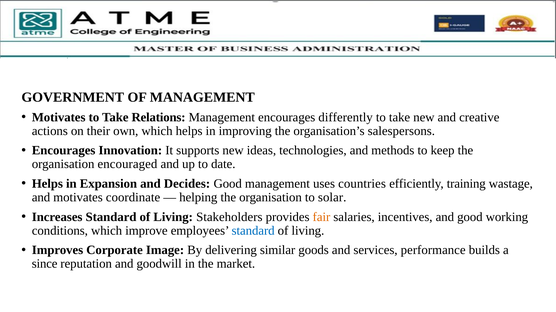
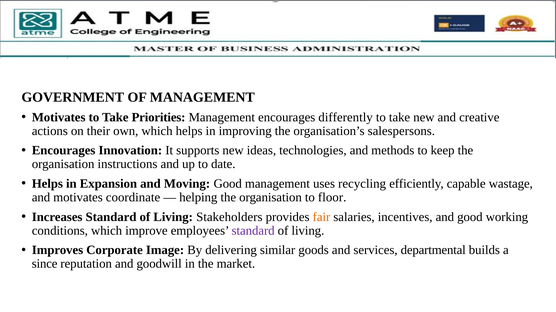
Relations: Relations -> Priorities (159, 117)
encouraged: encouraged -> instructions (127, 165)
Decides: Decides -> Moving (187, 184)
countries: countries -> recycling (362, 184)
training: training -> capable (466, 184)
solar: solar -> floor (332, 198)
standard colour: blue -> purple (253, 231)
performance: performance -> departmental (433, 251)
